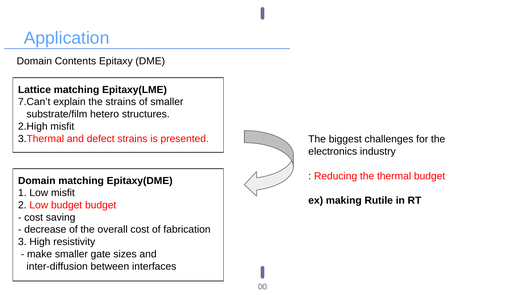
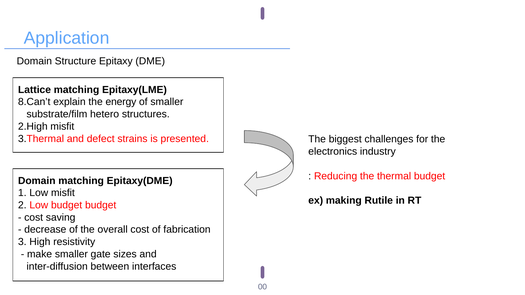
Contents: Contents -> Structure (76, 61)
7.Can’t: 7.Can’t -> 8.Can’t (34, 102)
the strains: strains -> energy (121, 102)
